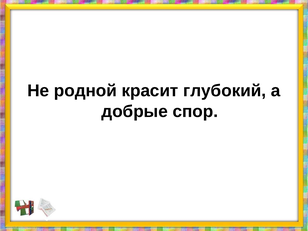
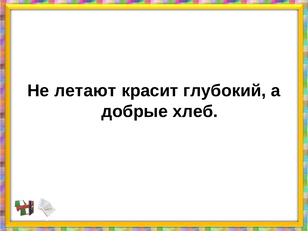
родной: родной -> летают (85, 91)
спор: спор -> хлеб (195, 111)
